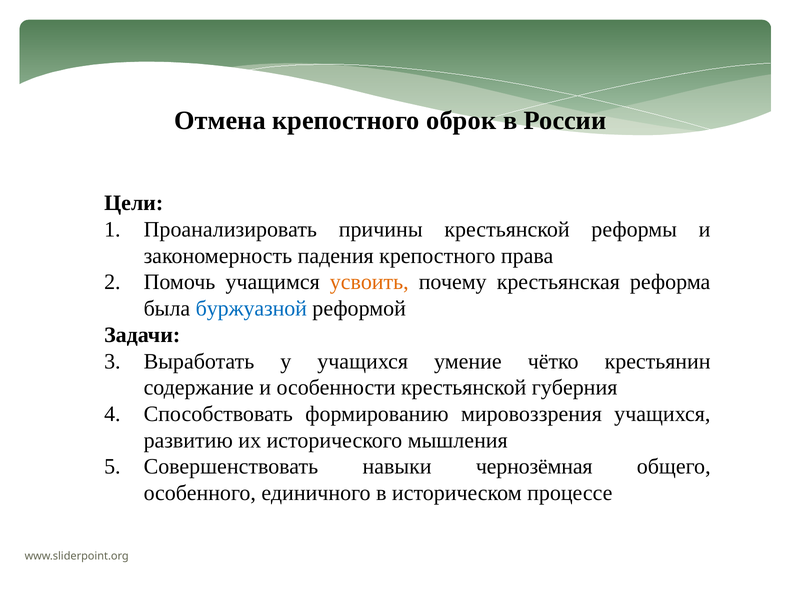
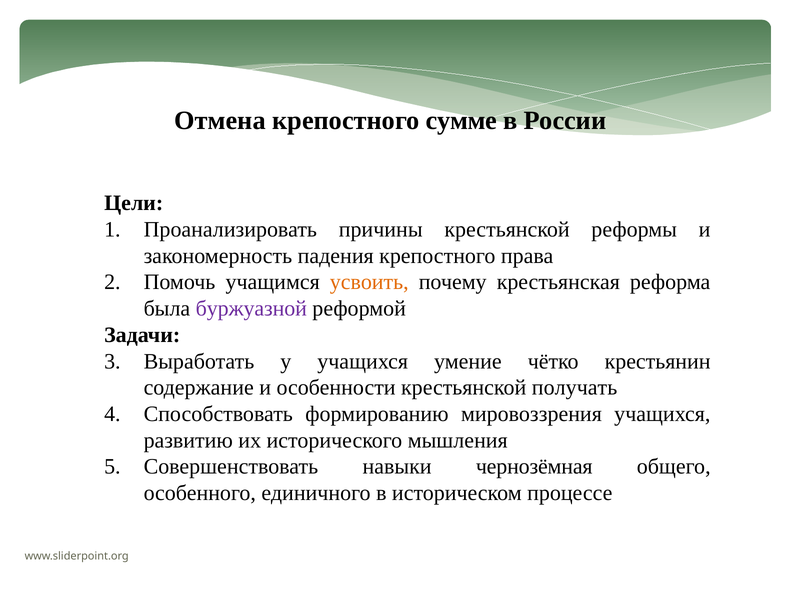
оброк: оброк -> сумме (461, 120)
буржуазной colour: blue -> purple (251, 308)
губерния: губерния -> получать (575, 387)
